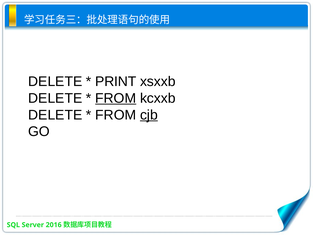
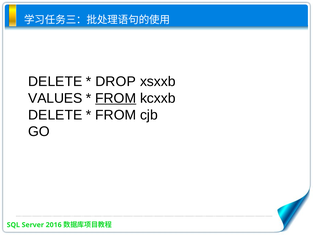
PRINT: PRINT -> DROP (116, 81)
DELETE: DELETE -> VALUES (55, 98)
cjb underline: present -> none (149, 115)
